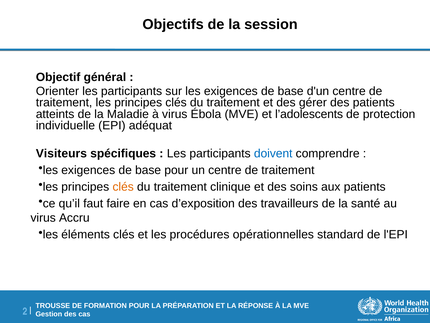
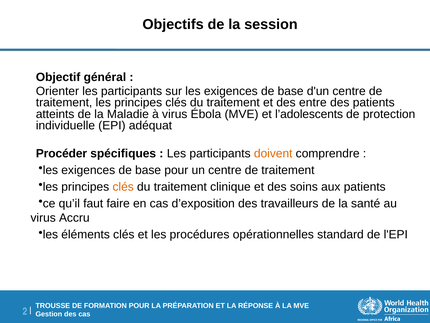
gérer: gérer -> entre (313, 102)
Visiteurs: Visiteurs -> Procéder (61, 153)
doivent colour: blue -> orange (273, 153)
